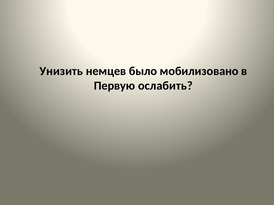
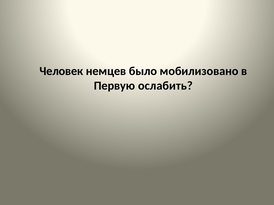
Унизить: Унизить -> Человек (61, 71)
